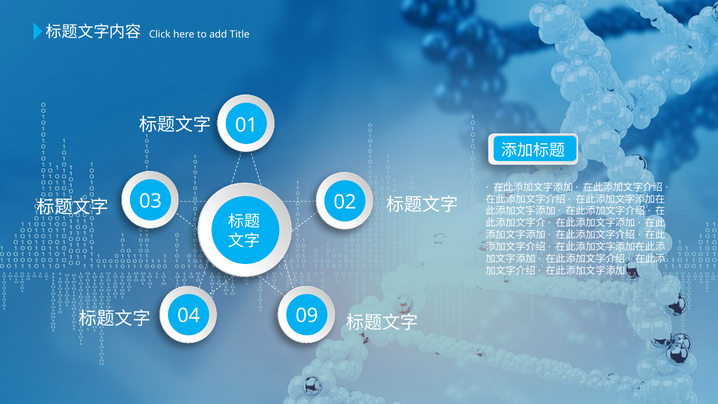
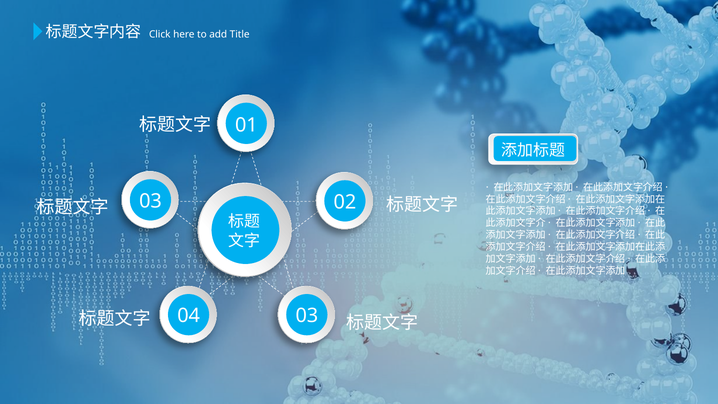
04 09: 09 -> 03 (307, 316)
